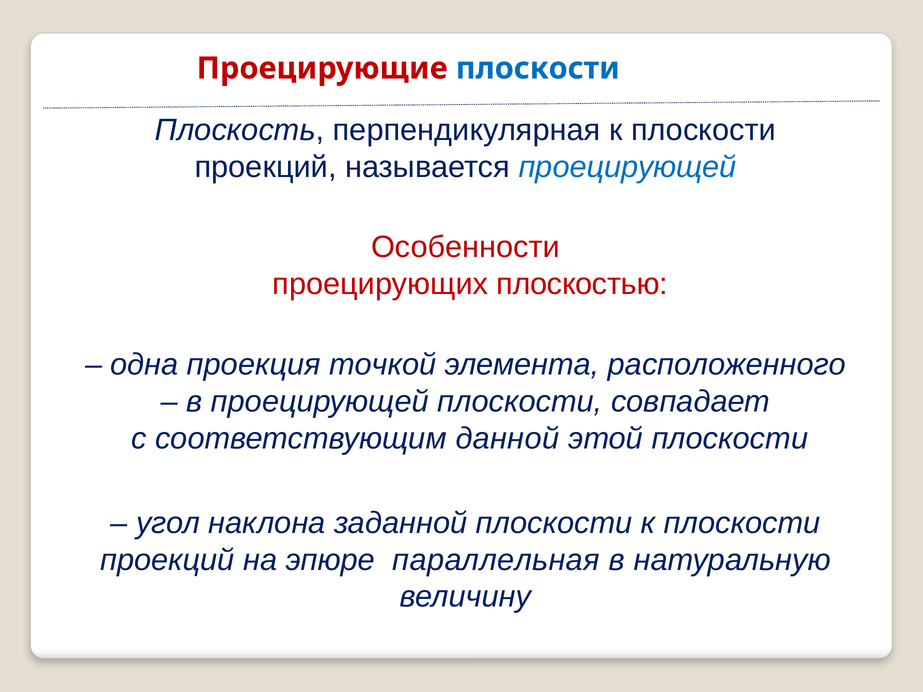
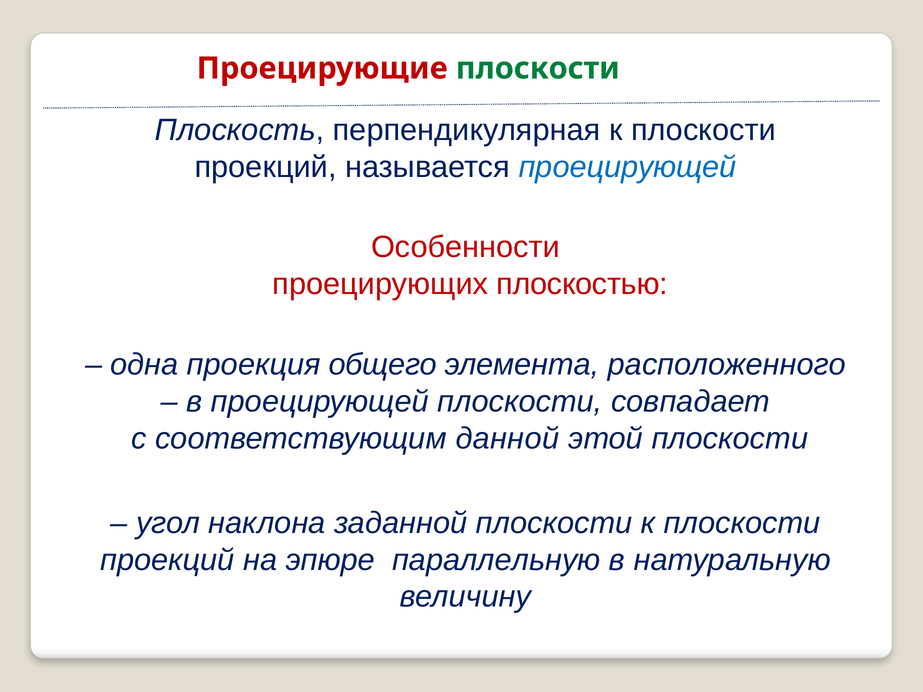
плоскости colour: blue -> green (538, 68)
точкой: точкой -> общего (383, 365)
параллельная: параллельная -> параллельную (496, 560)
